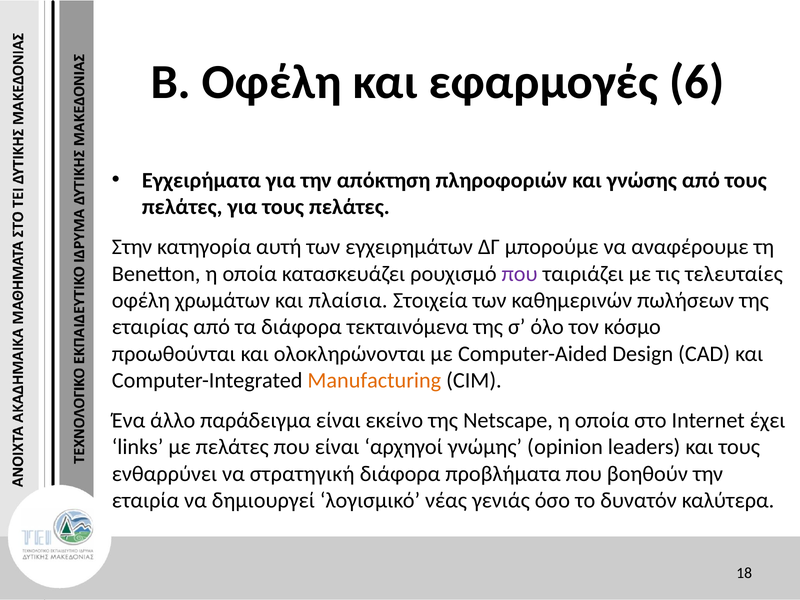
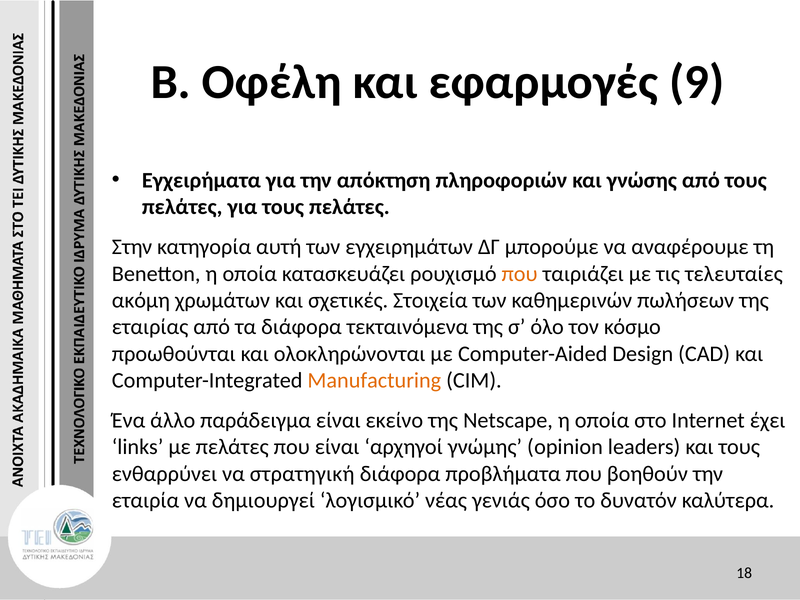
6: 6 -> 9 (697, 82)
που colour: purple -> orange (520, 274)
οφέλη: οφέλη -> ακόμη (141, 300)
πλαίσια: πλαίσια -> σχετικές (348, 300)
